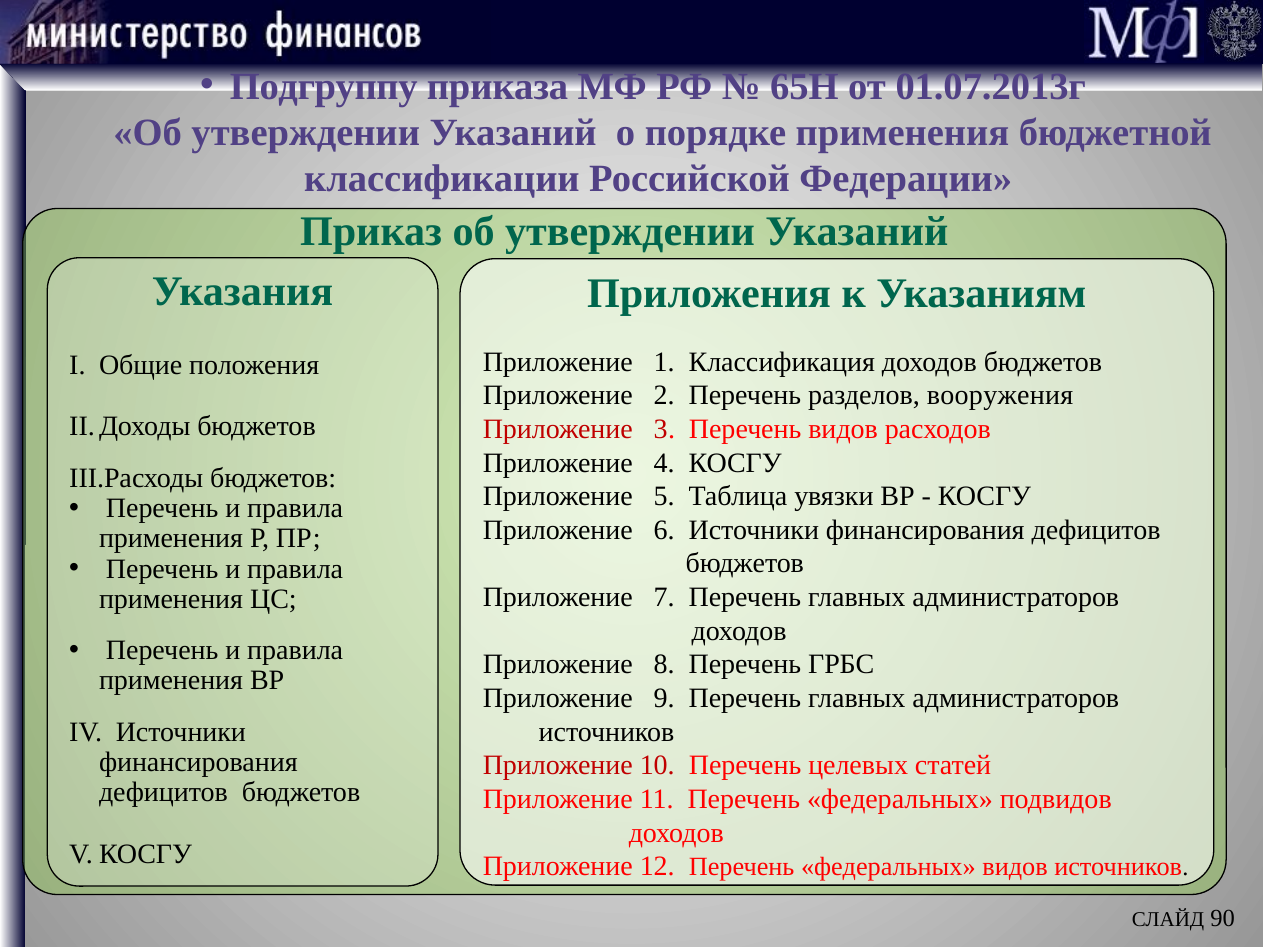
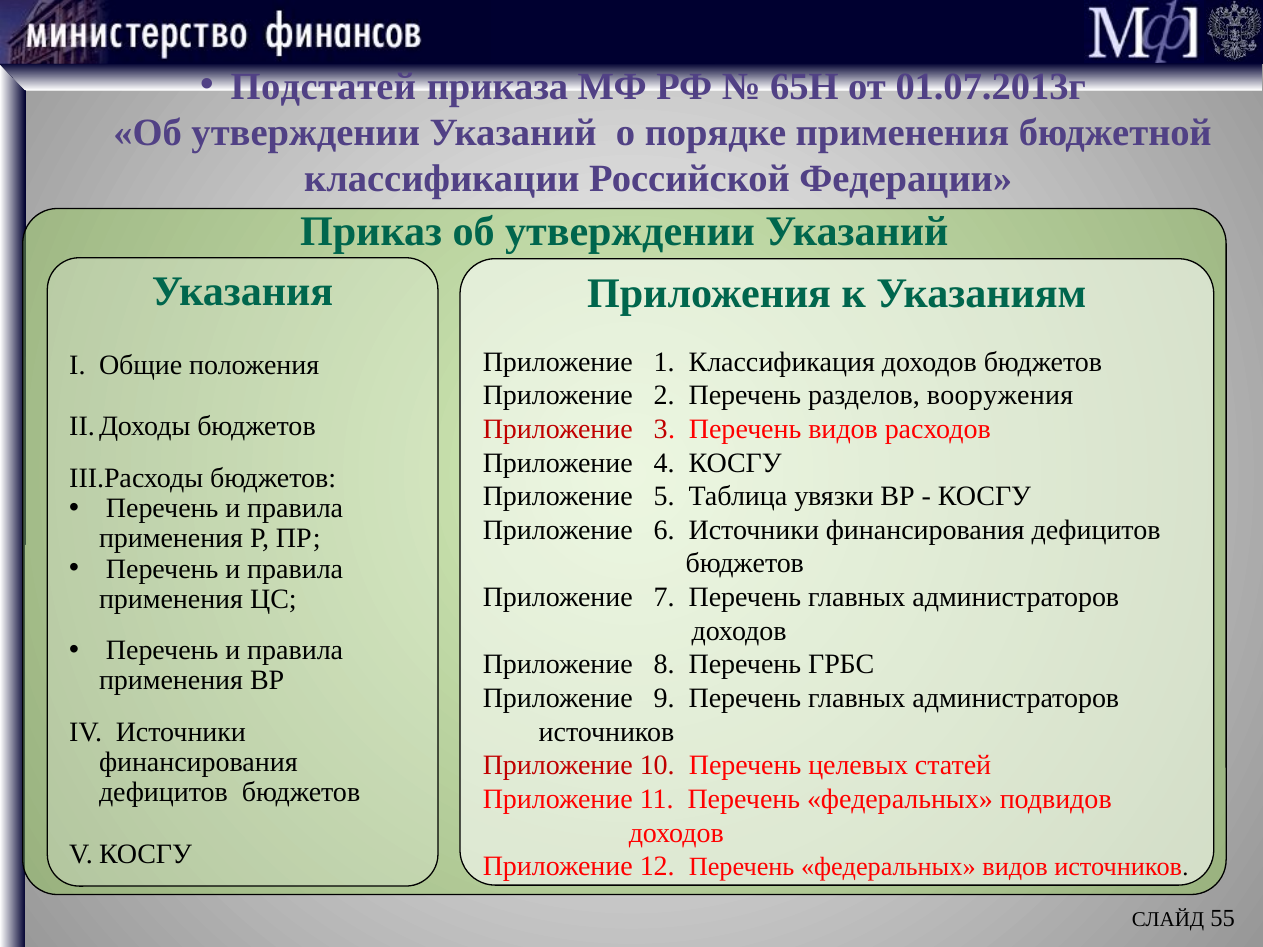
Подгруппу: Подгруппу -> Подстатей (323, 86)
90: 90 -> 55 (1223, 918)
